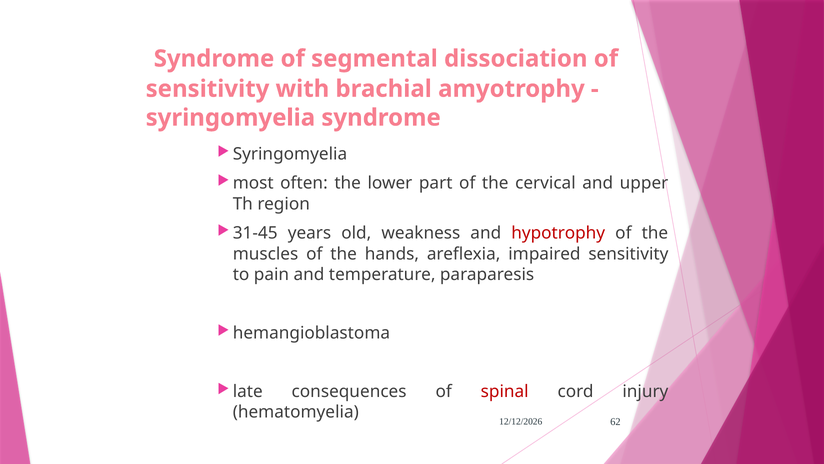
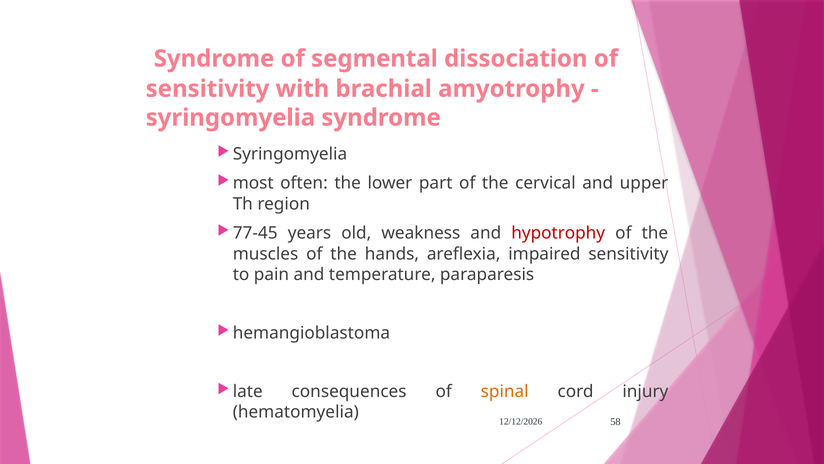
31-45: 31-45 -> 77-45 (255, 233)
spinal colour: red -> orange (505, 391)
62: 62 -> 58 (615, 421)
